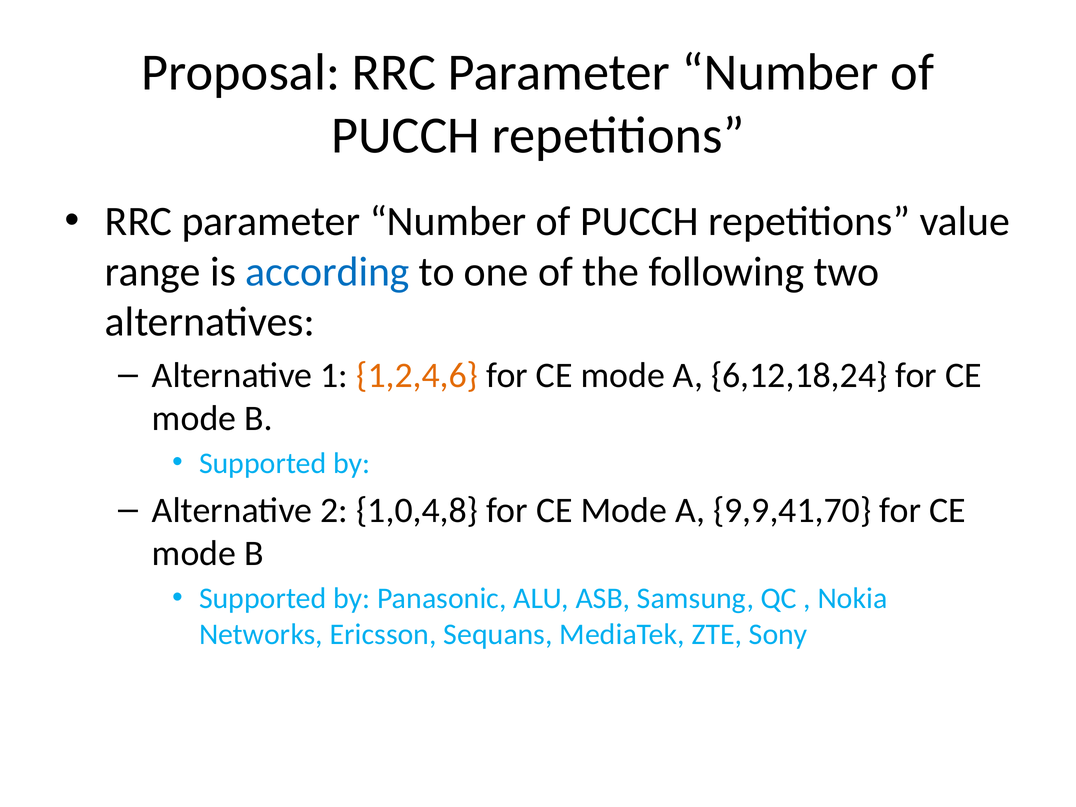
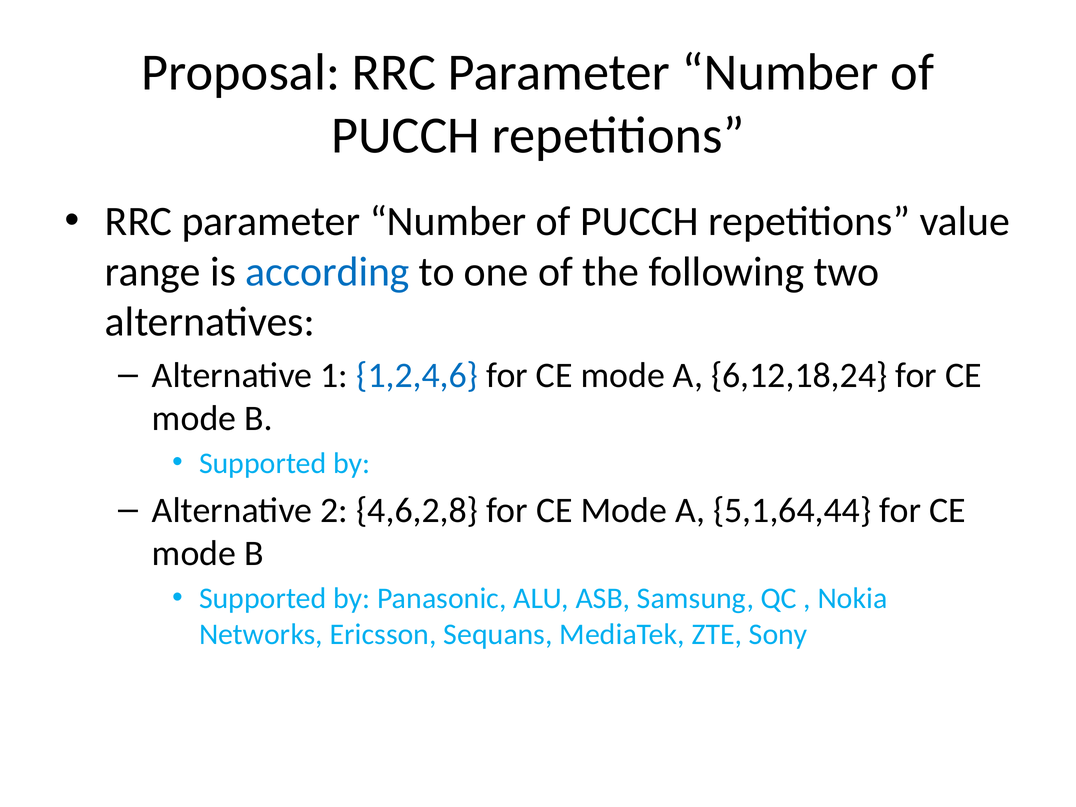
1,2,4,6 colour: orange -> blue (417, 375)
1,0,4,8: 1,0,4,8 -> 4,6,2,8 (417, 510)
9,9,41,70: 9,9,41,70 -> 5,1,64,44 (792, 510)
